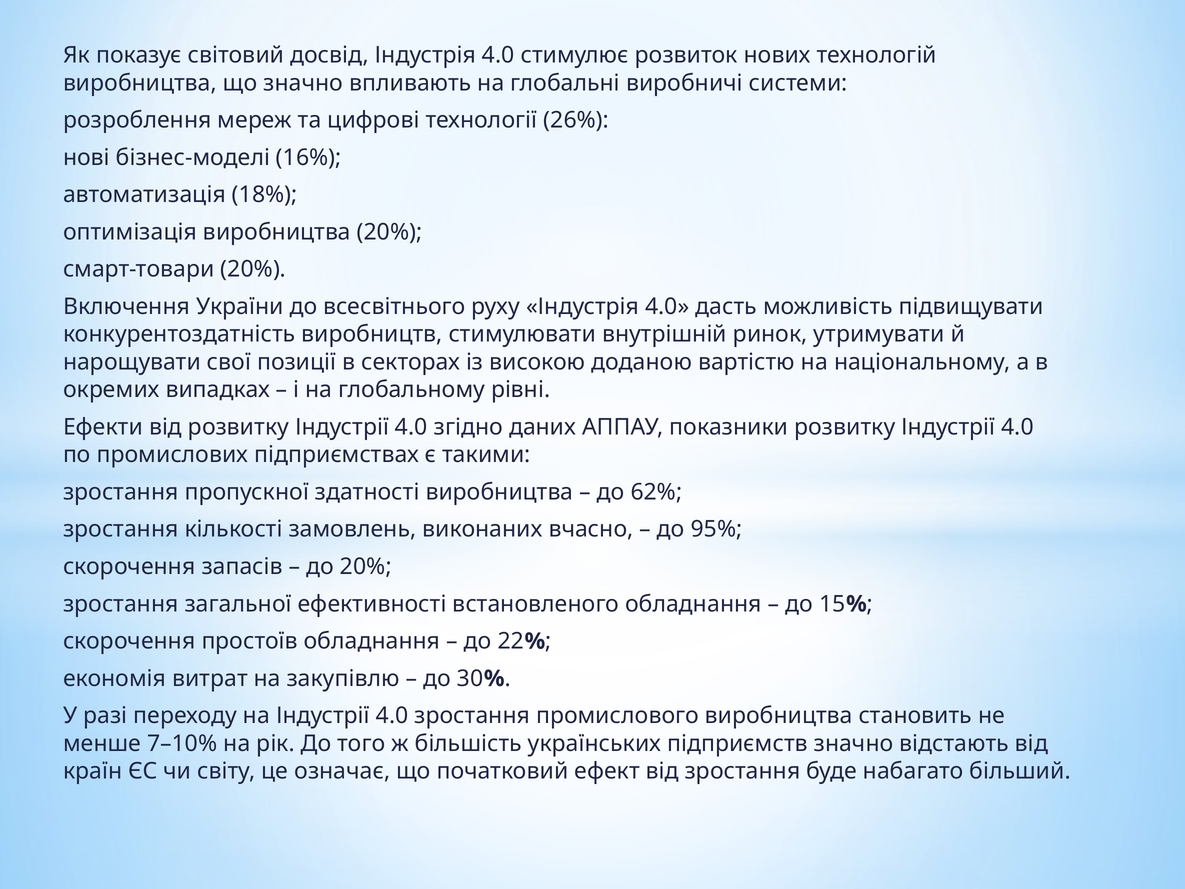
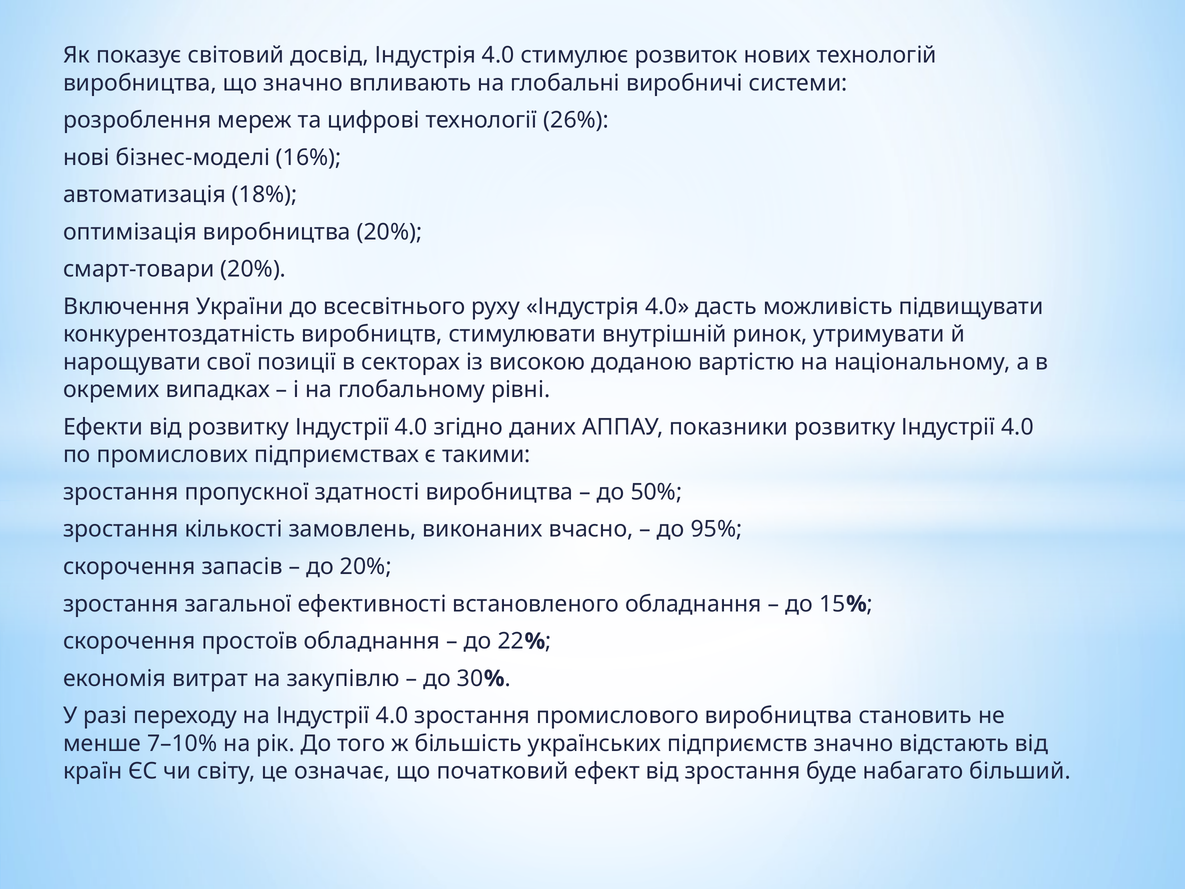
62%: 62% -> 50% (656, 492)
